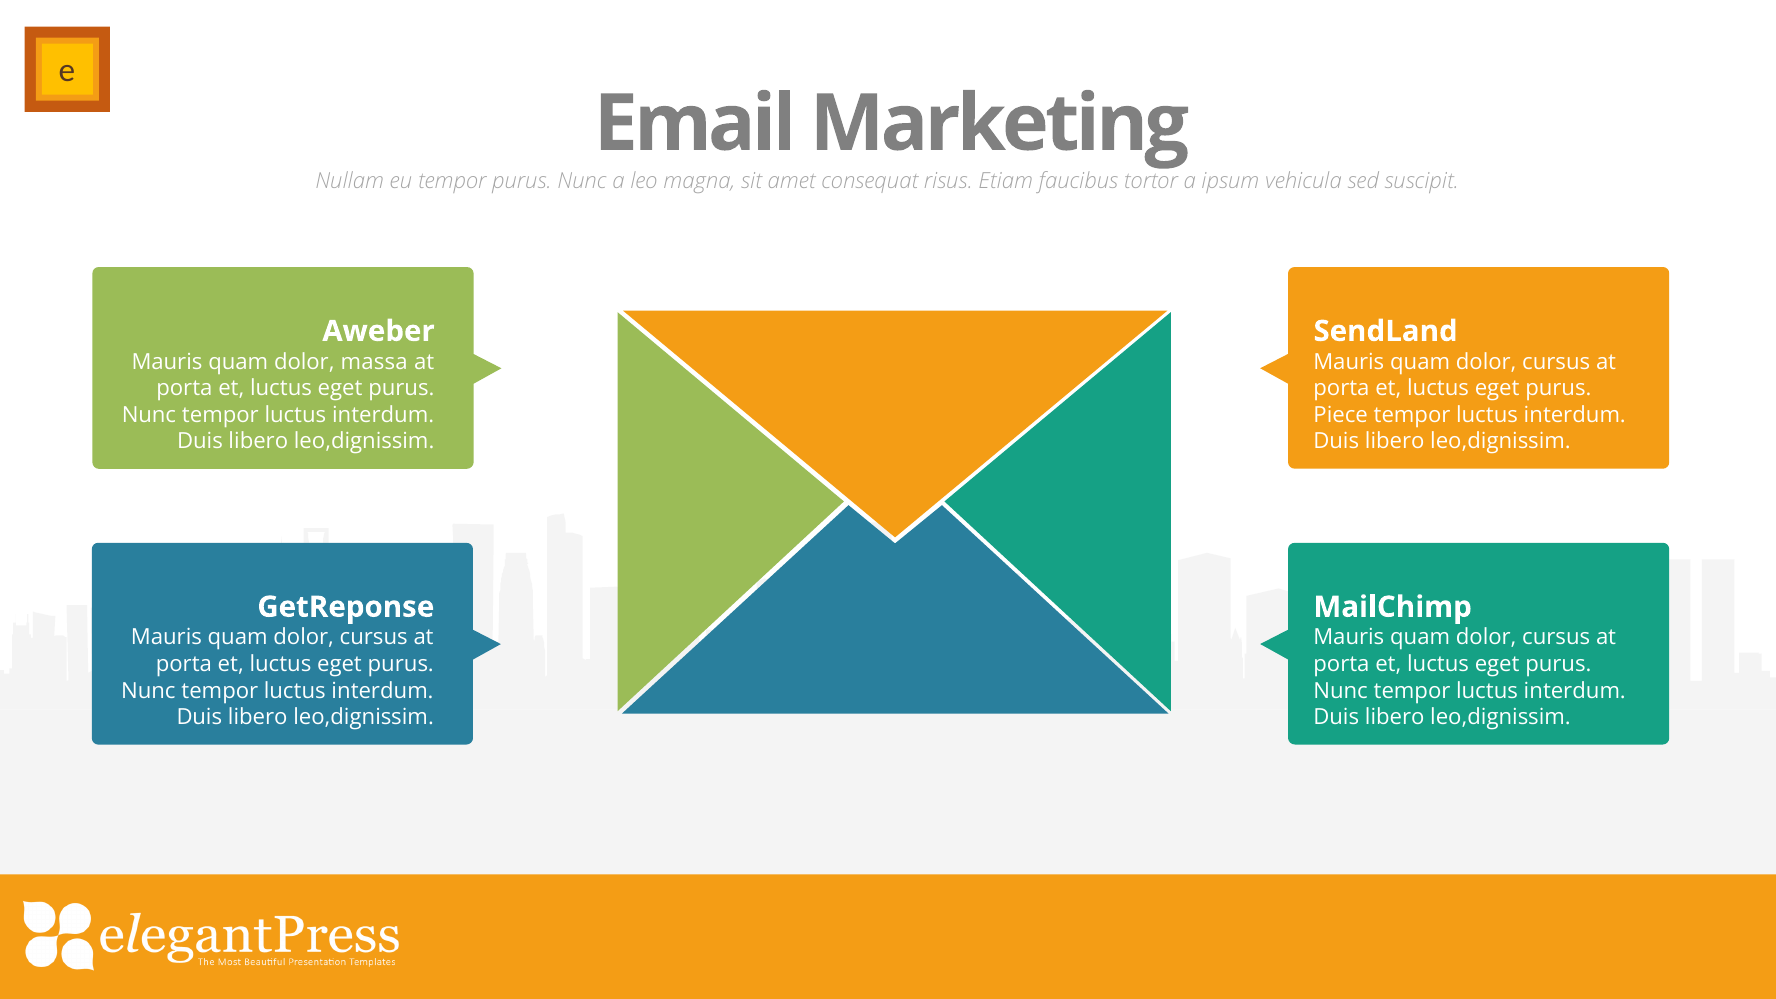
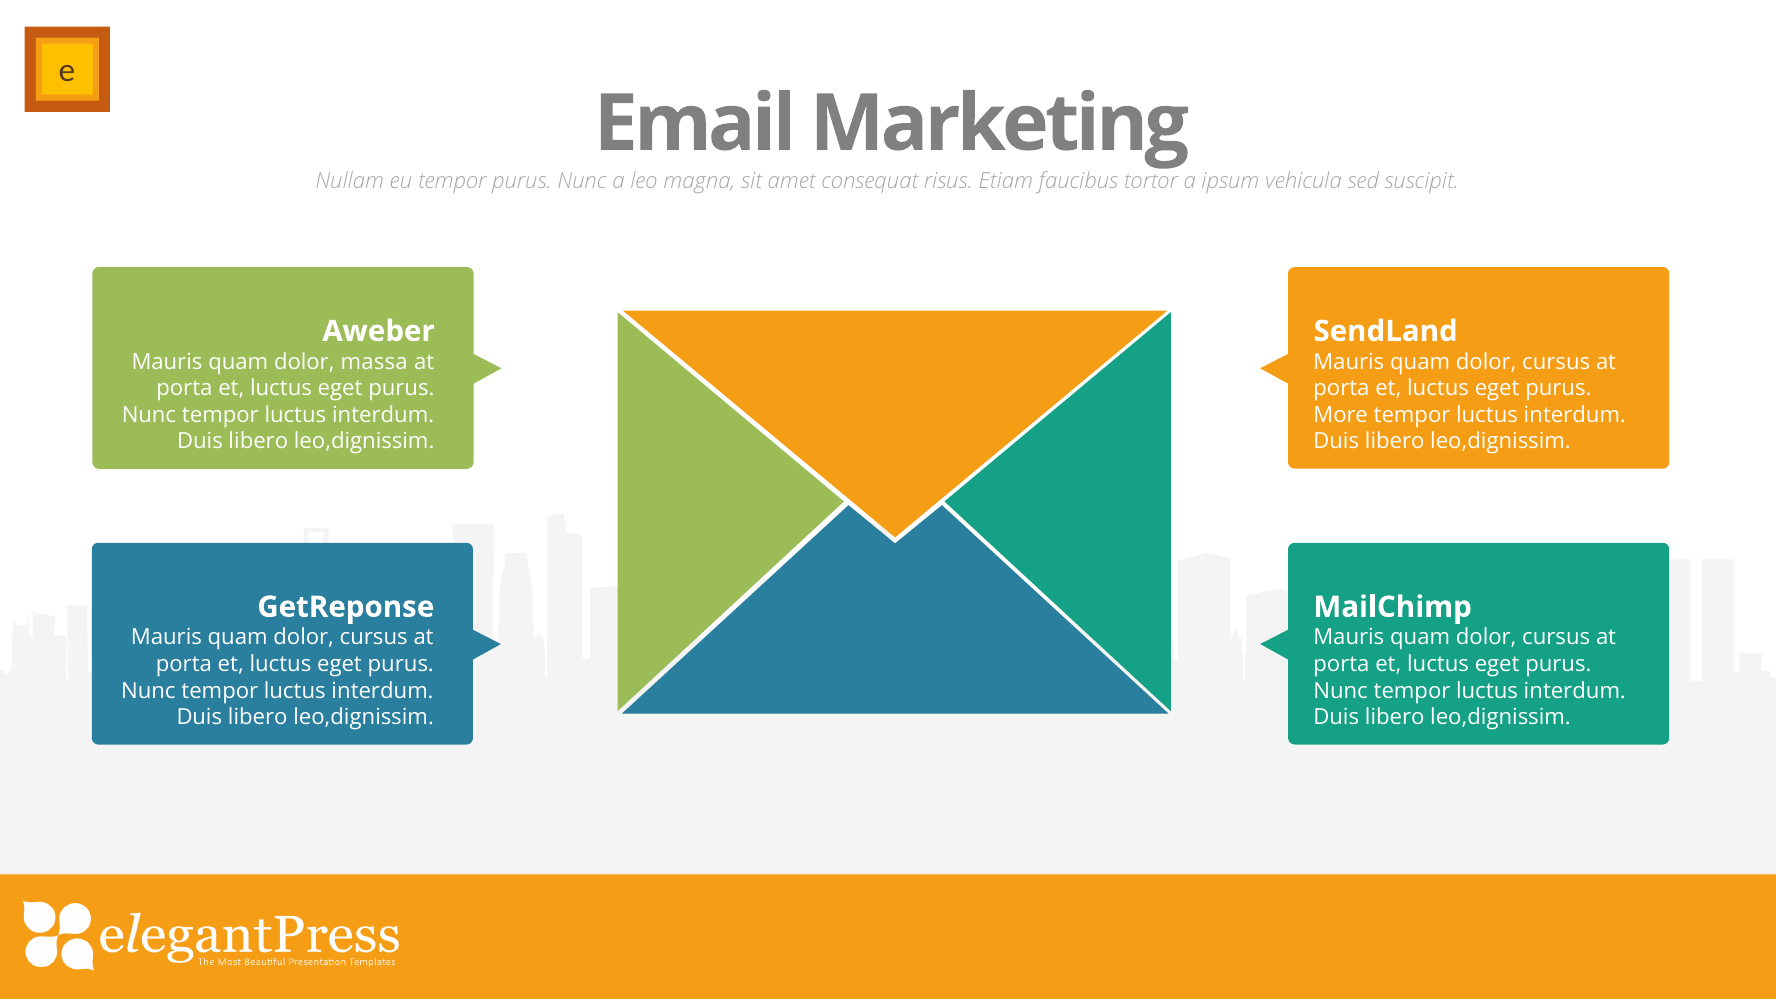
Piece: Piece -> More (1341, 415)
